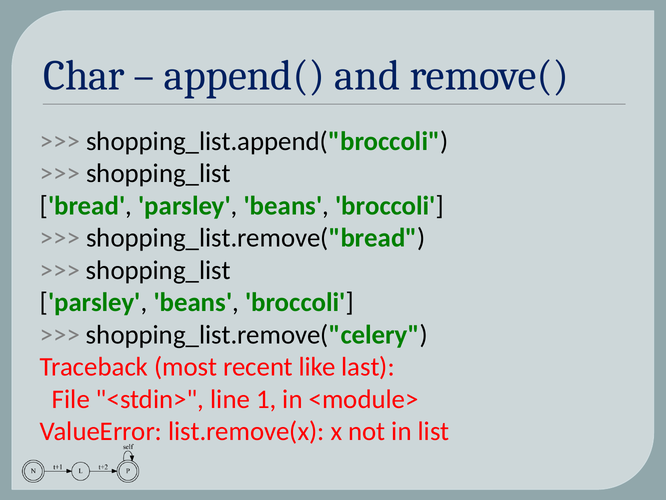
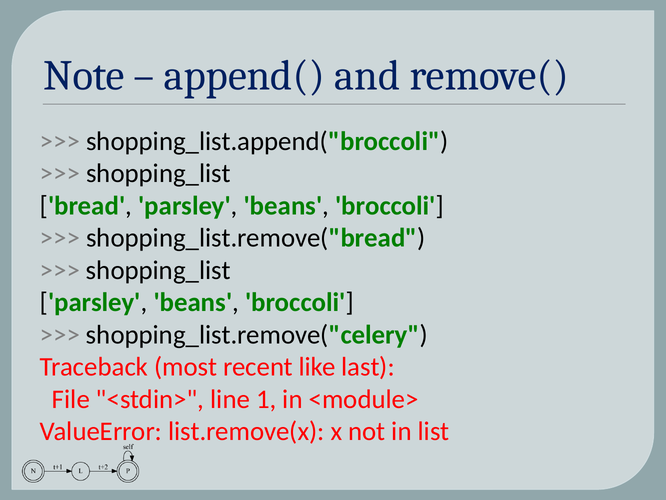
Char: Char -> Note (84, 76)
